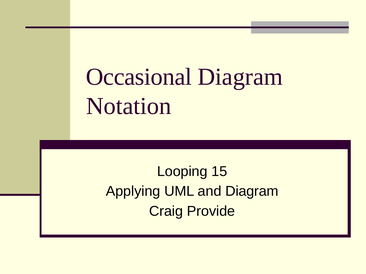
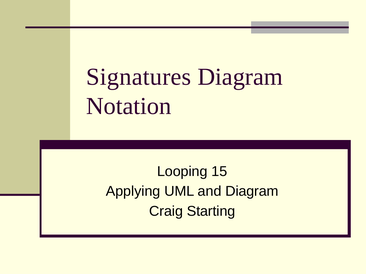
Occasional: Occasional -> Signatures (139, 77)
Provide: Provide -> Starting (211, 212)
